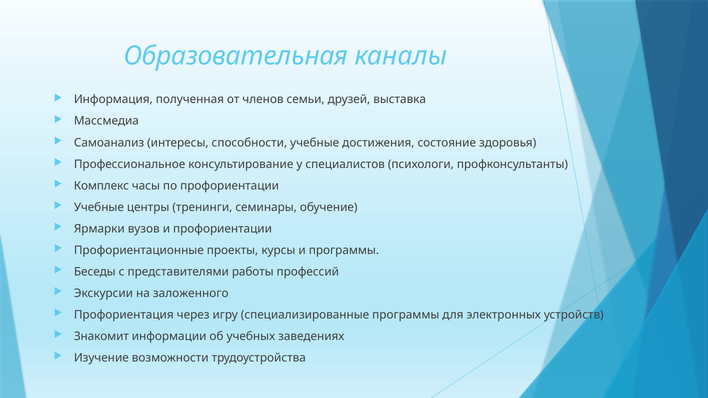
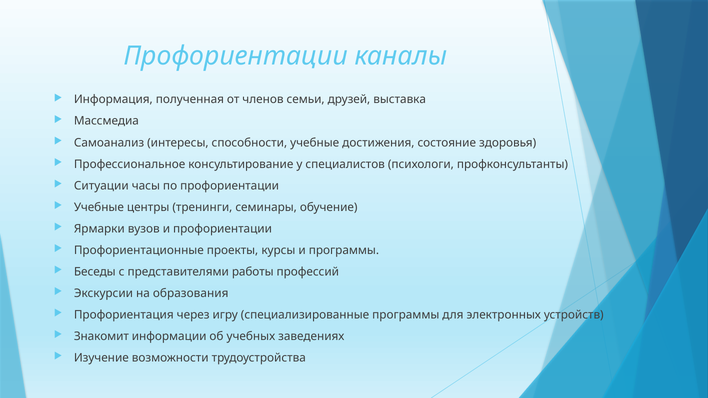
Образовательная: Образовательная -> Профориентации (236, 56)
Комплекс: Комплекс -> Ситуации (101, 186)
заложенного: заложенного -> образования (191, 293)
